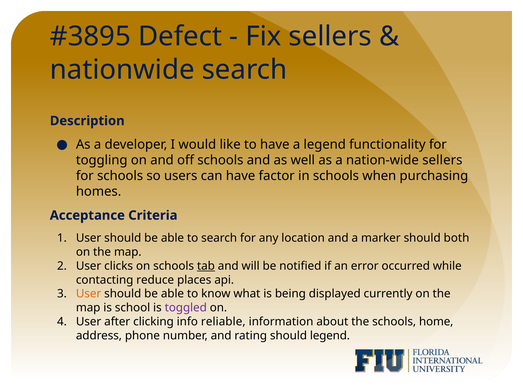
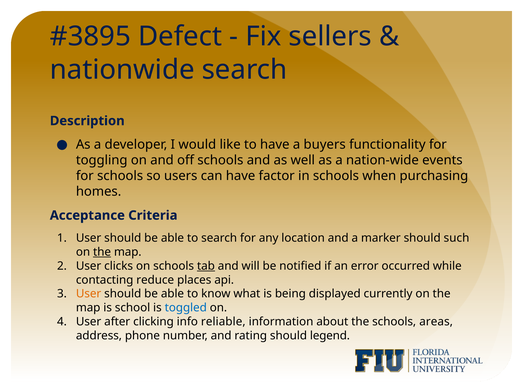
a legend: legend -> buyers (325, 145)
nation-wide sellers: sellers -> events (442, 160)
both: both -> such (457, 238)
the underline: none -> present (102, 252)
toggled colour: purple -> blue (186, 308)
home: home -> areas (436, 322)
